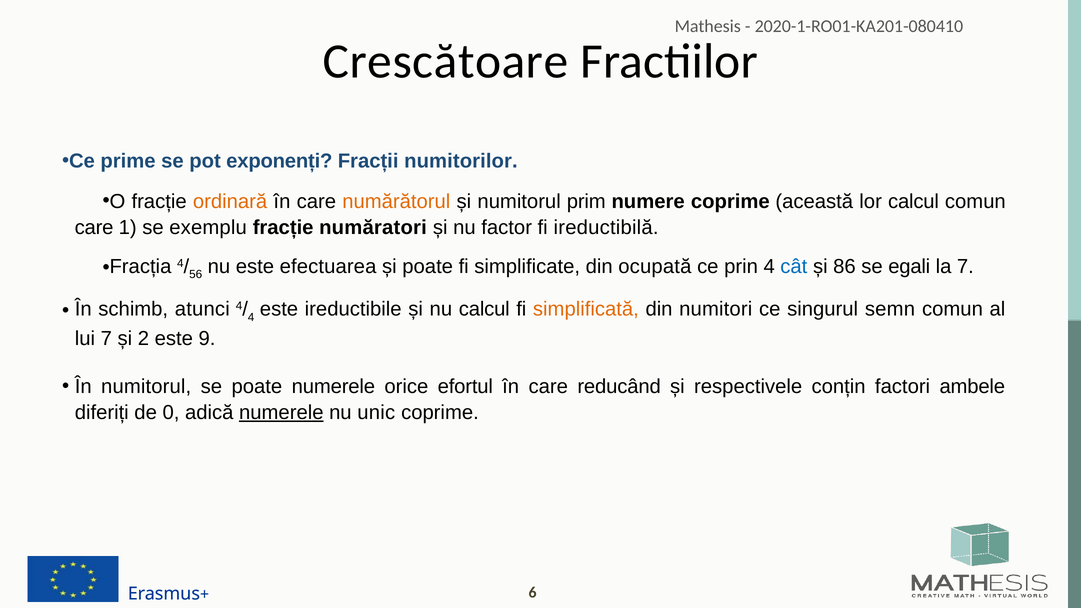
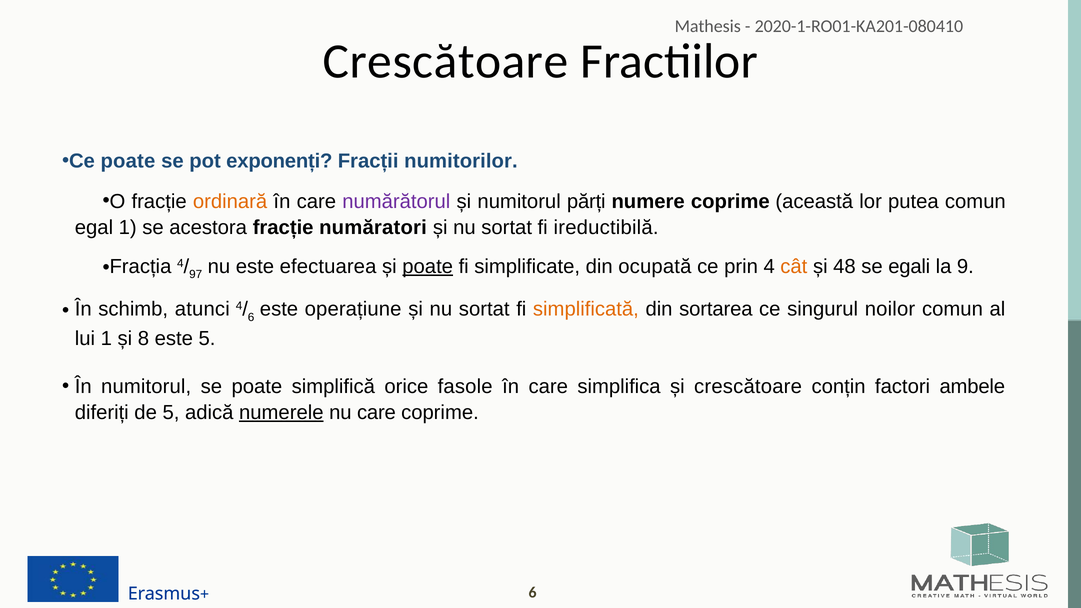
Ce prime: prime -> poate (128, 161)
numărătorul colour: orange -> purple (396, 201)
prim: prim -> părți (586, 201)
lor calcul: calcul -> putea (913, 201)
care: care -> egal (94, 227)
exemplu: exemplu -> acestora (208, 227)
factor: factor -> sortat (507, 227)
56: 56 -> 97 (196, 275)
poate underline: none -> present (428, 267)
cât colour: blue -> orange (794, 267)
86: 86 -> 48 (844, 267)
la 7: 7 -> 9 (965, 267)
4: 4 -> 6 (251, 317)
ireductibile: ireductibile -> operațiune (353, 309)
calcul: calcul -> sortat (484, 309)
numitori: numitori -> sortarea (716, 309)
semn: semn -> noilor (890, 309)
lui 7: 7 -> 1 (106, 339)
2: 2 -> 8 (143, 339)
este 9: 9 -> 5 (207, 339)
poate numerele: numerele -> simplifică (333, 387)
efortul: efortul -> fasole (465, 387)
reducând: reducând -> simplifica (619, 387)
și respectivele: respectivele -> crescătoare (748, 387)
de 0: 0 -> 5 (171, 413)
nu unic: unic -> care (376, 413)
